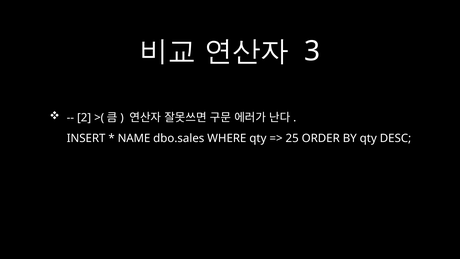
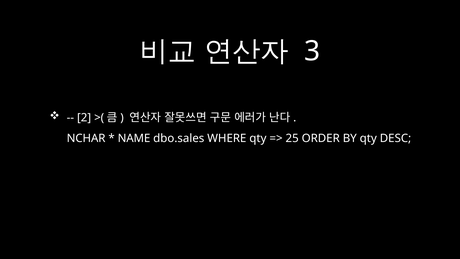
INSERT: INSERT -> NCHAR (86, 138)
